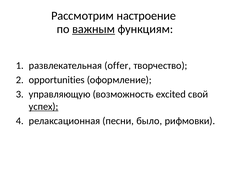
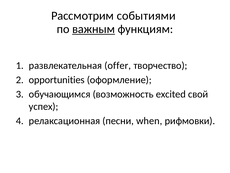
настроение: настроение -> событиями (146, 16)
управляющую: управляющую -> обучающимся (60, 94)
успех underline: present -> none (44, 106)
было: было -> when (149, 120)
